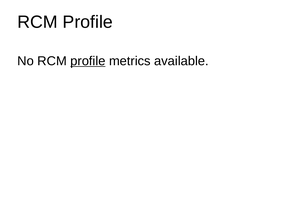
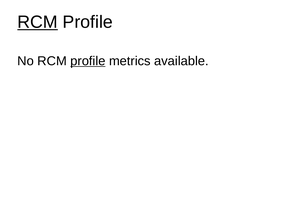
RCM underline: none -> present (38, 22)
